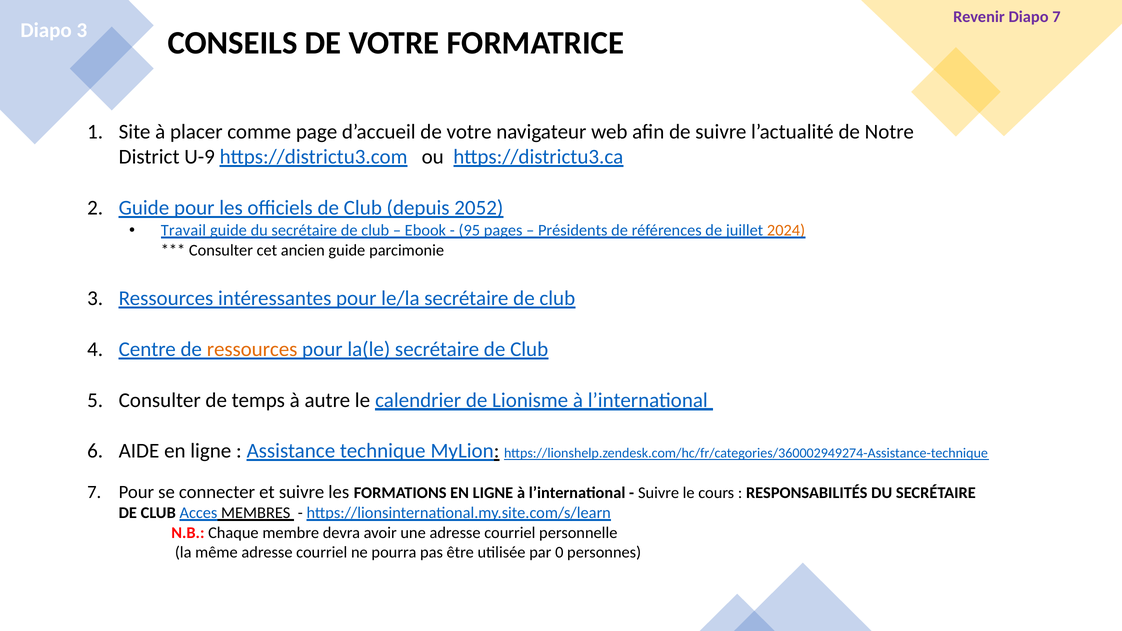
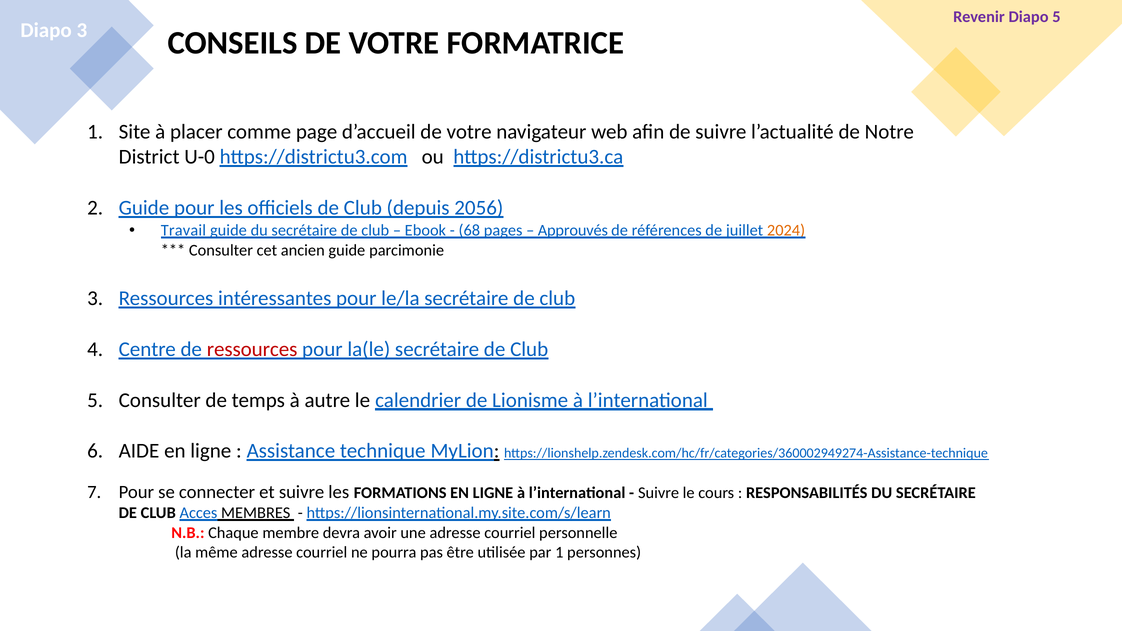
Diapo 7: 7 -> 5 (1056, 17)
U-9: U-9 -> U-0 (200, 157)
2052: 2052 -> 2056 (479, 208)
95: 95 -> 68 (469, 230)
Présidents: Présidents -> Approuvés (573, 230)
ressources colour: orange -> red (252, 349)
par 0: 0 -> 1 (559, 552)
